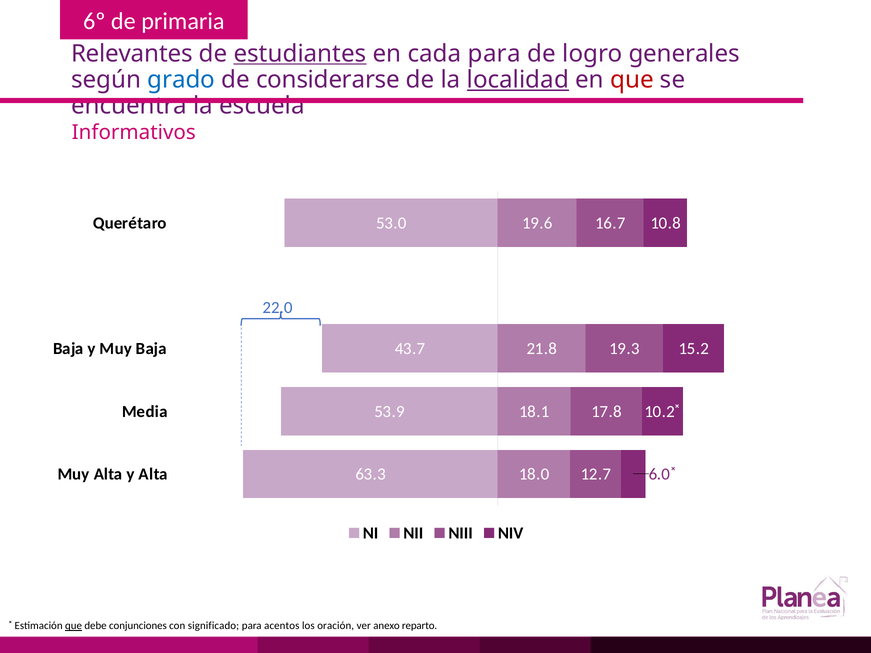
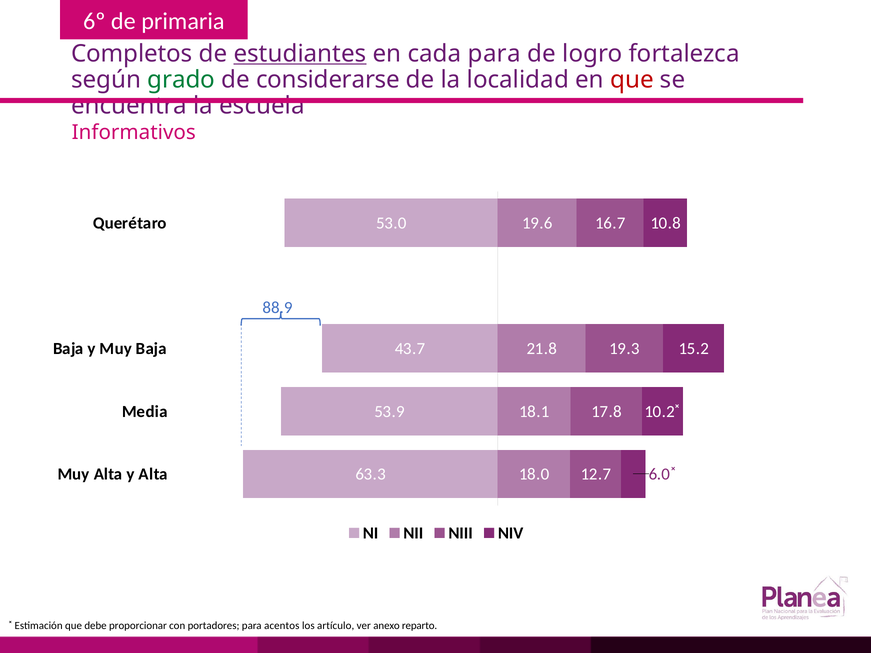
Relevantes: Relevantes -> Completos (132, 54)
generales: generales -> fortalezca (684, 54)
grado colour: blue -> green (181, 80)
localidad underline: present -> none (518, 80)
22.0: 22.0 -> 88.9 (277, 308)
que underline: present -> none (74, 626)
conjunciones: conjunciones -> proporcionar (138, 626)
significado: significado -> portadores (214, 626)
oración: oración -> artículo (336, 626)
